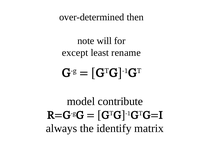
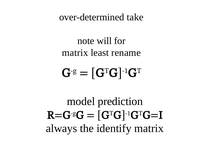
then: then -> take (135, 17)
except: except -> matrix (75, 53)
contribute: contribute -> prediction (120, 102)
